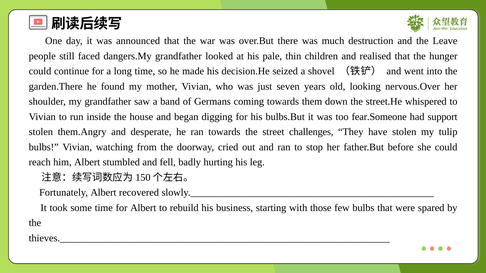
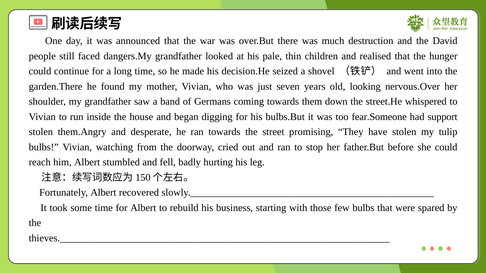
Leave: Leave -> David (445, 41)
challenges: challenges -> promising (311, 132)
